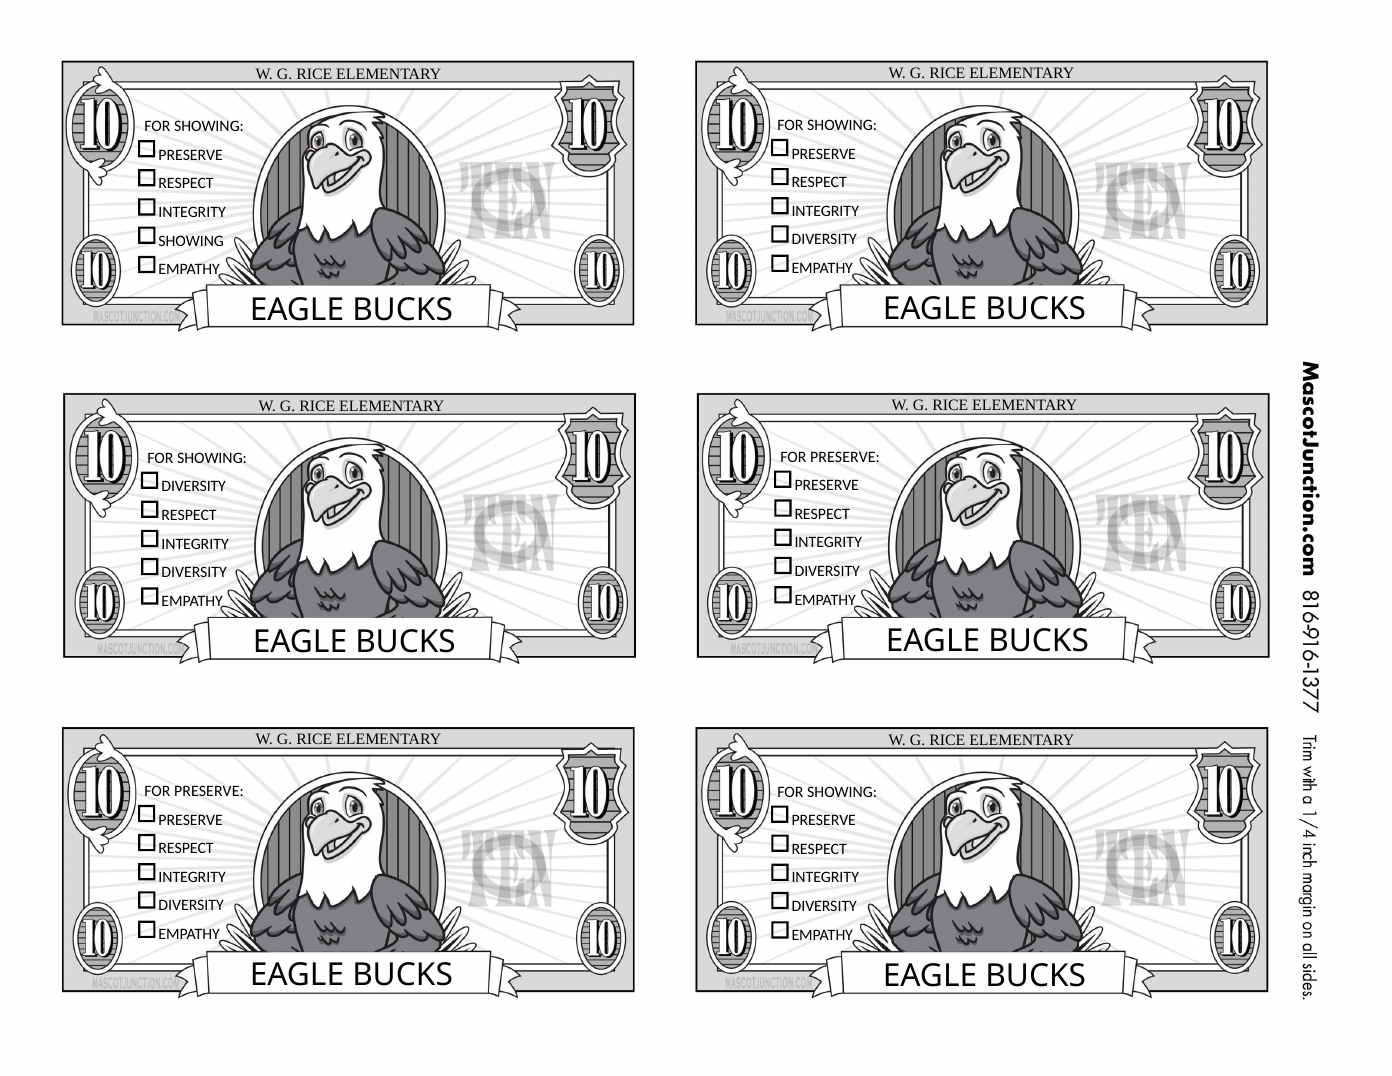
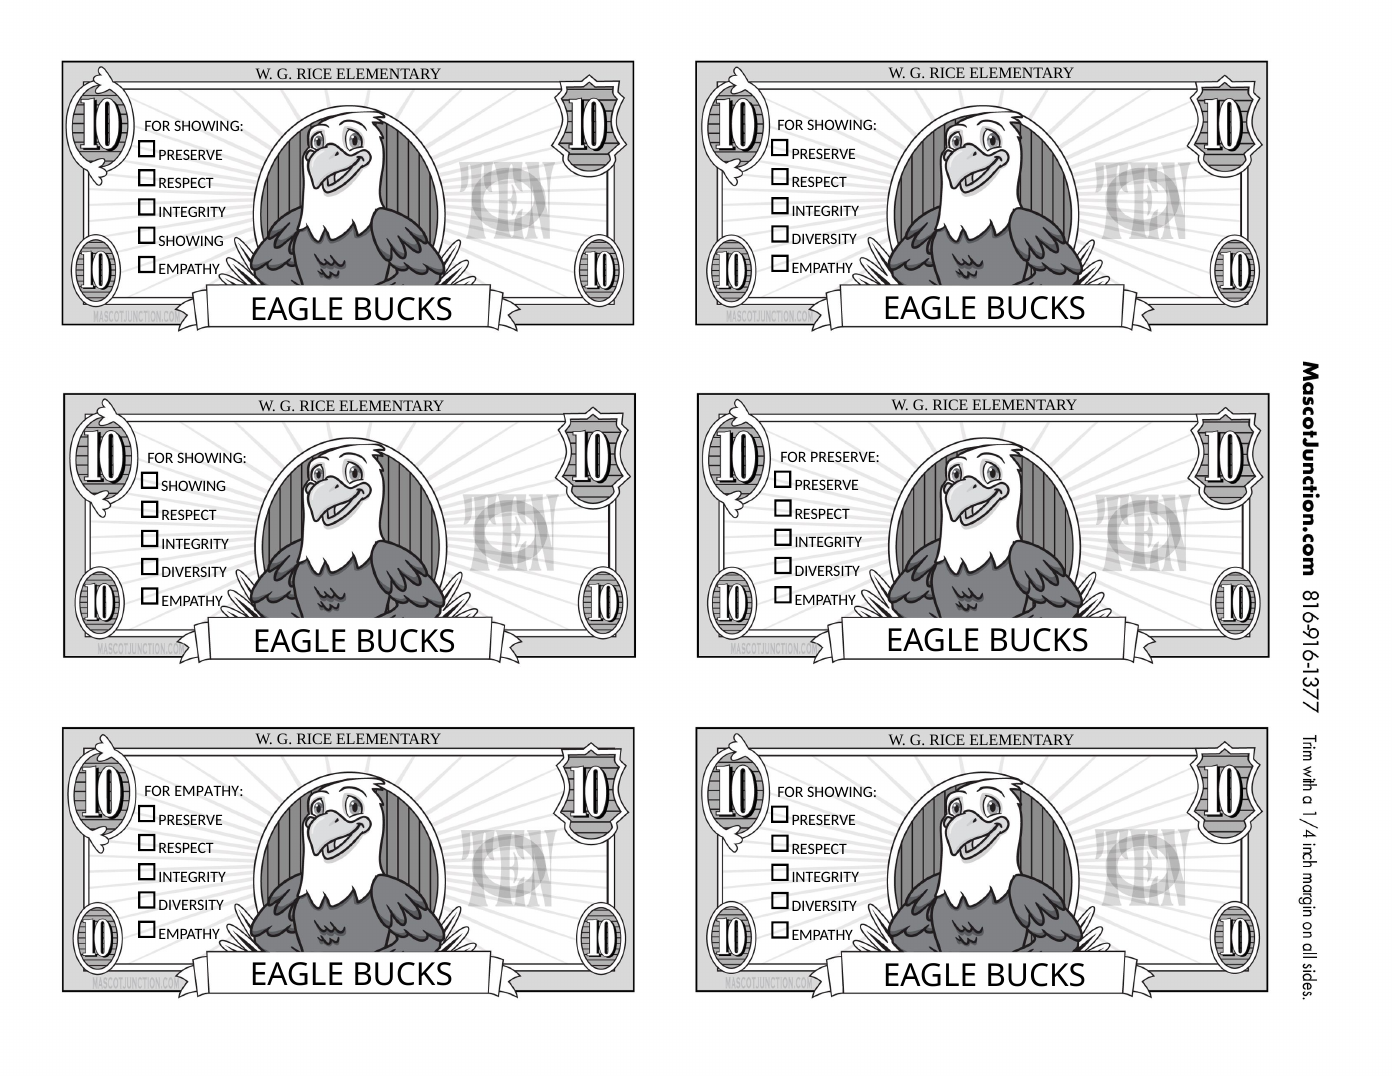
DIVERSITY: DIVERSITY -> SHOWING (194, 487)
PRESERVE: PRESERVE -> EMPATHY (209, 791)
